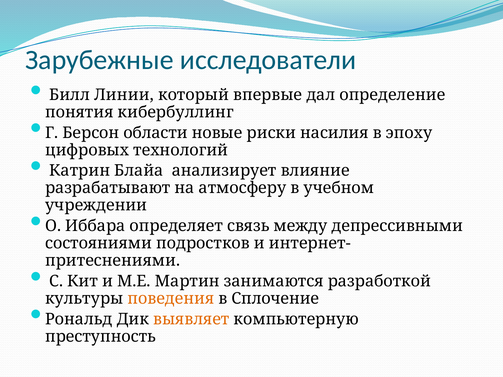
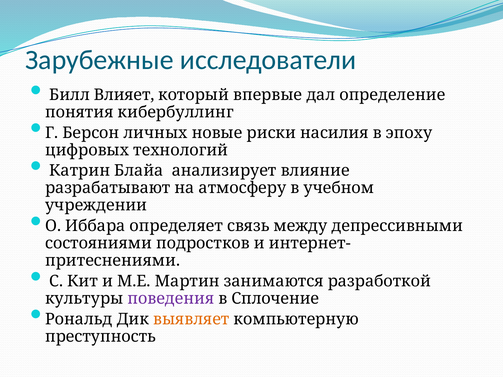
Линии: Линии -> Влияет (124, 95)
области: области -> личных (155, 133)
поведения colour: orange -> purple (171, 299)
